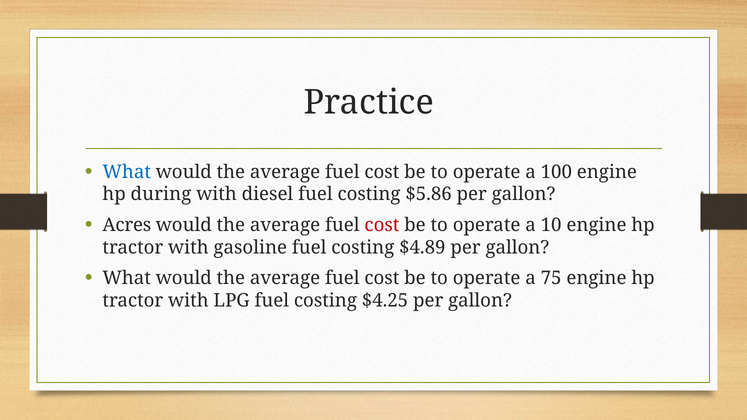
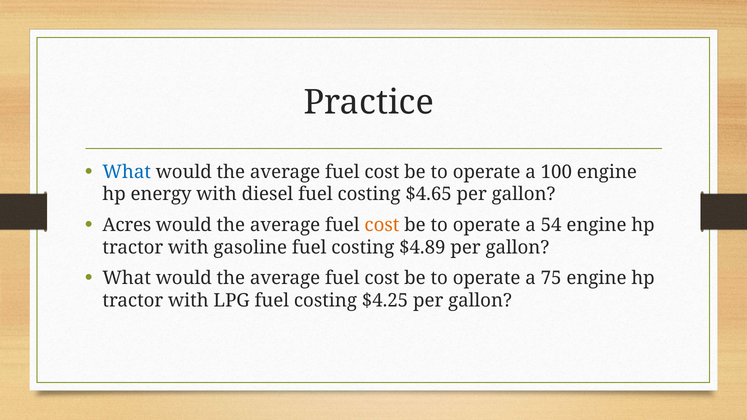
during: during -> energy (161, 194)
$5.86: $5.86 -> $4.65 (429, 194)
cost colour: red -> orange (382, 225)
10: 10 -> 54 (551, 225)
